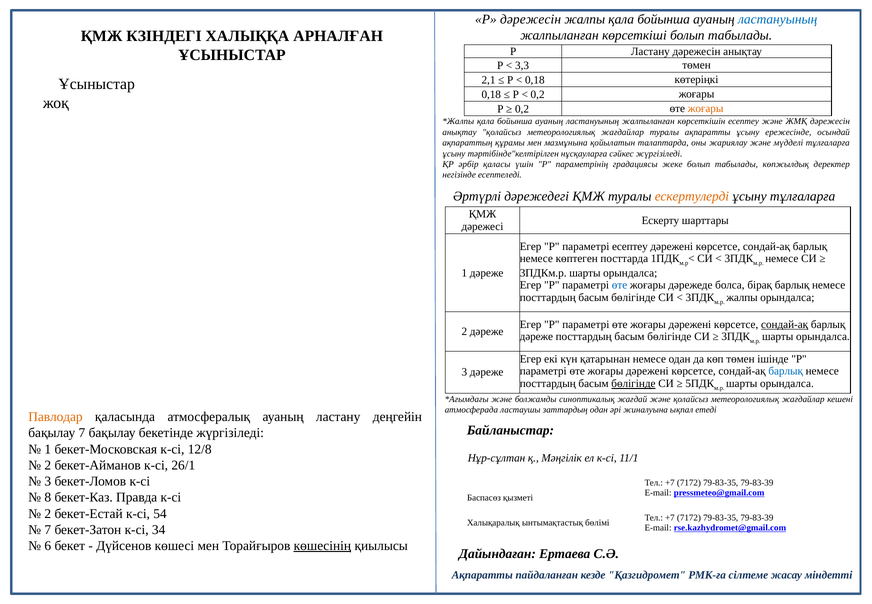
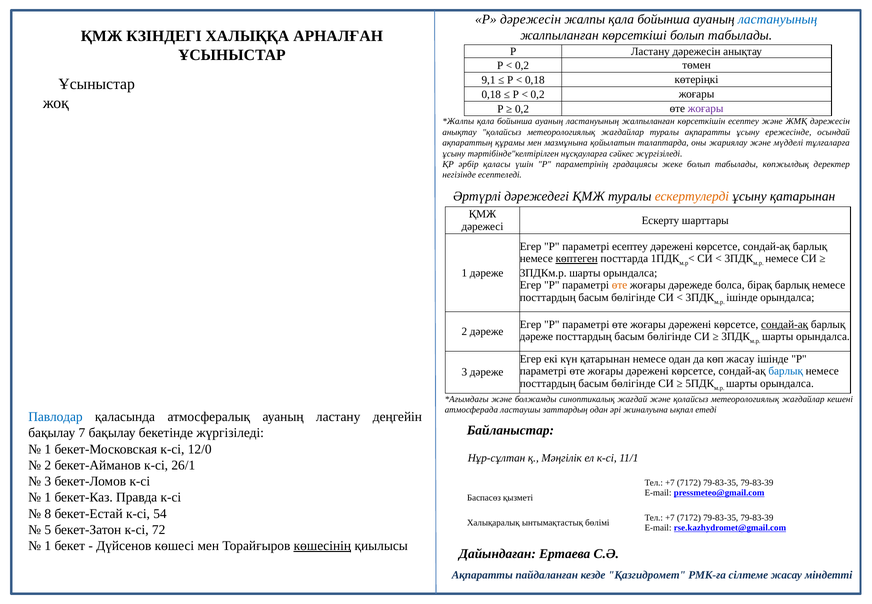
3,3: 3,3 -> 0,2 (522, 66)
2,1: 2,1 -> 9,1 (489, 80)
жоғары colour: orange -> purple (706, 108)
ұсыну тұлғаларға: тұлғаларға -> қатарынан (803, 196)
көптеген underline: none -> present (577, 259)
өте colour: blue -> orange (620, 285)
жалпы: жалпы -> ішінде (742, 297)
көп төмен: төмен -> жасау (740, 359)
бөлігінде underline: present -> none (633, 383)
Павлодар colour: orange -> blue (55, 417)
12/8: 12/8 -> 12/0 (200, 449)
8: 8 -> 1 (48, 497)
2: 2 -> 8 (48, 513)
7: 7 -> 5 (48, 529)
34: 34 -> 72 (159, 529)
6: 6 -> 1 (48, 546)
